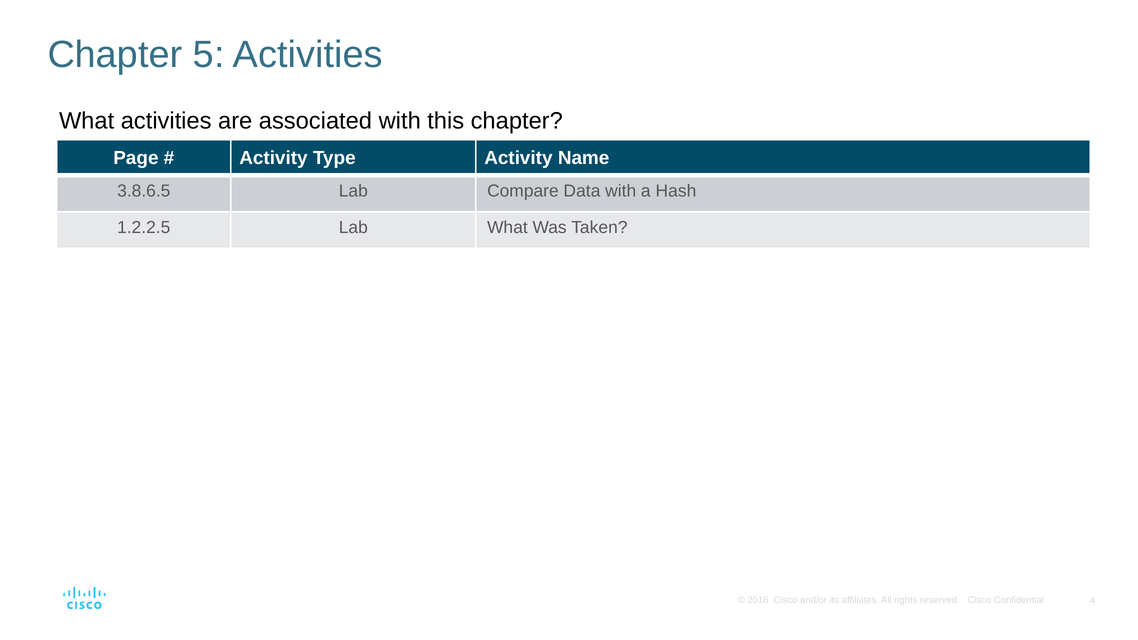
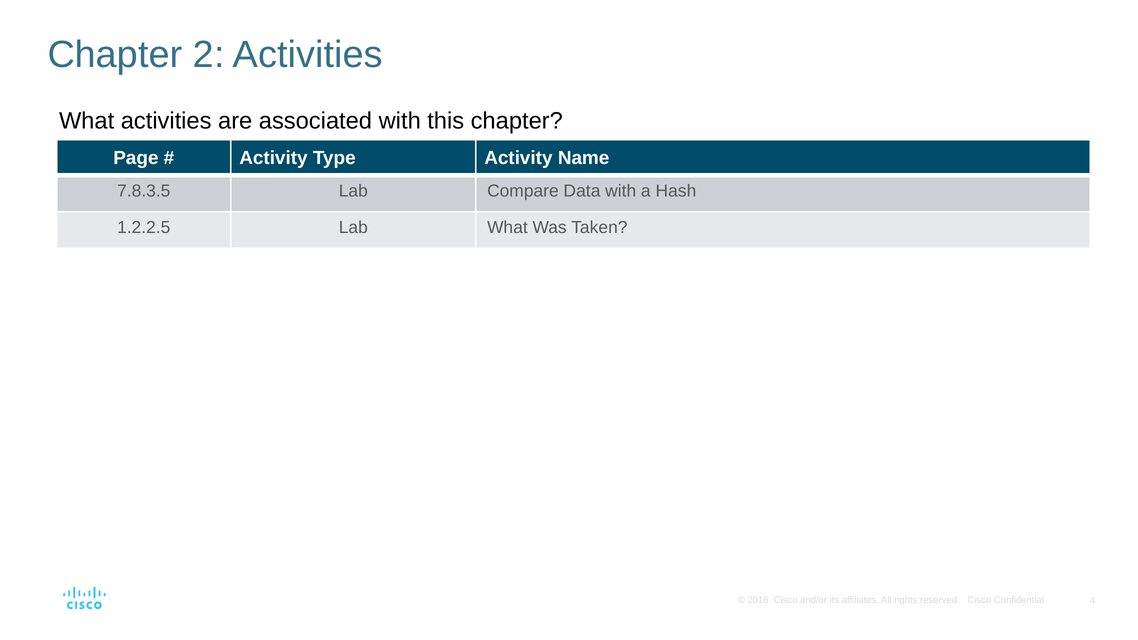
5: 5 -> 2 (209, 55)
3.8.6.5: 3.8.6.5 -> 7.8.3.5 (144, 191)
